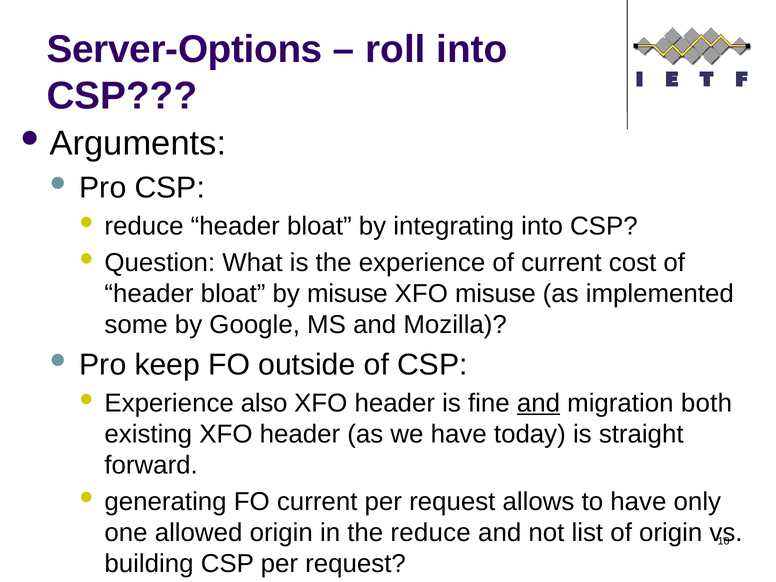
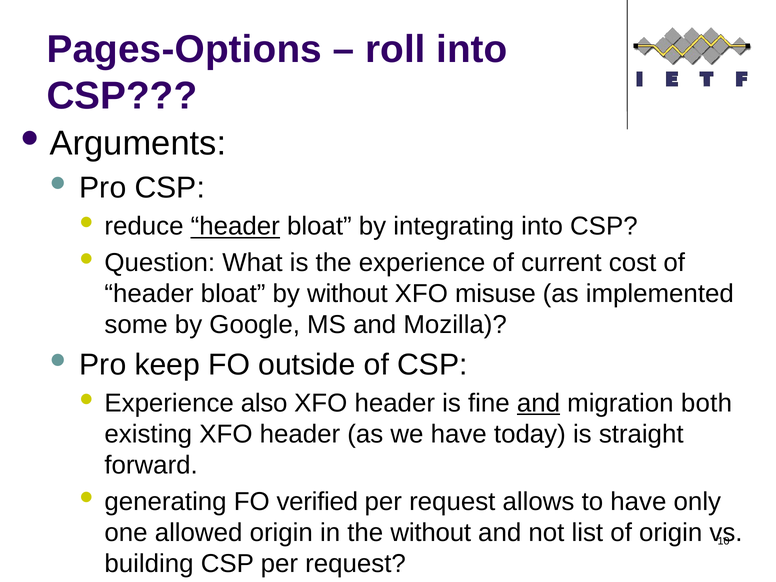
Server-Options: Server-Options -> Pages-Options (184, 49)
header underline: none -> present (235, 226)
by misuse: misuse -> without (347, 294)
FO current: current -> verified (317, 502)
the reduce: reduce -> without (431, 533)
